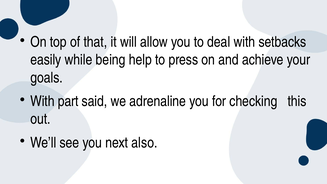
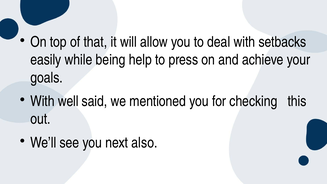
part: part -> well (68, 101)
adrenaline: adrenaline -> mentioned (158, 101)
